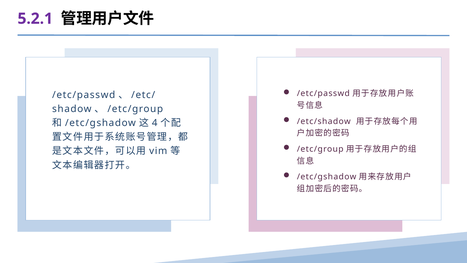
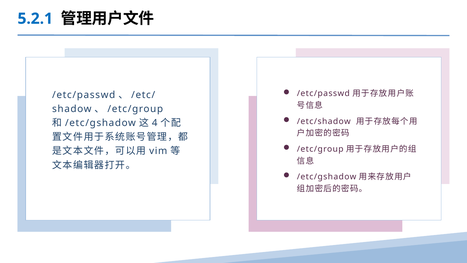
5.2.1 colour: purple -> blue (35, 19)
